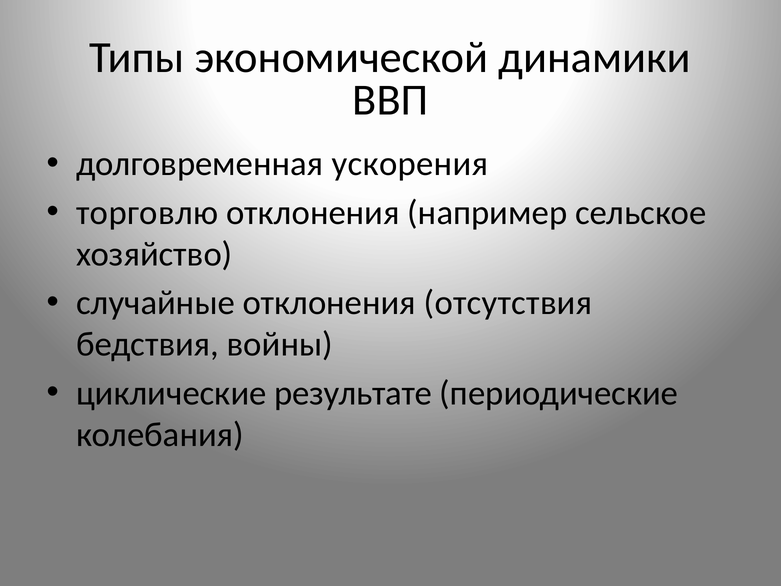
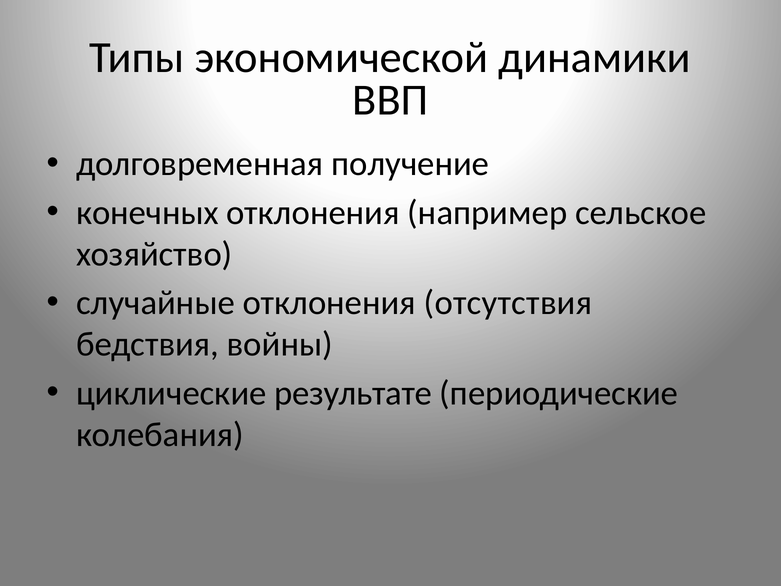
ускорения: ускорения -> получение (410, 164)
торговлю: торговлю -> конечных (147, 212)
